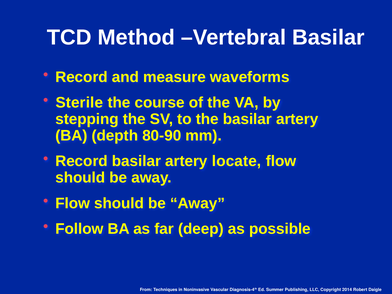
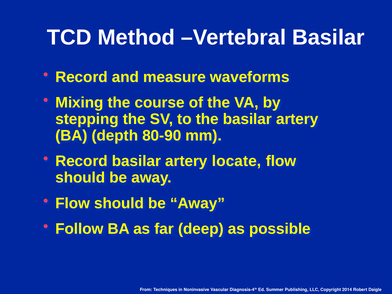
Sterile: Sterile -> Mixing (79, 103)
